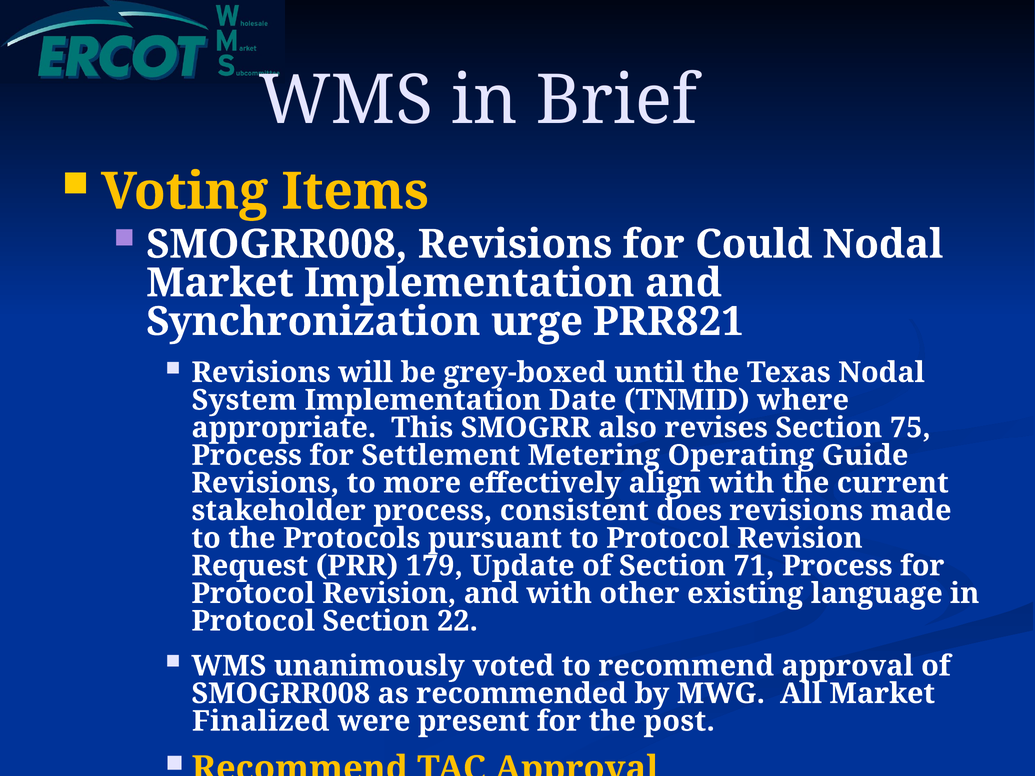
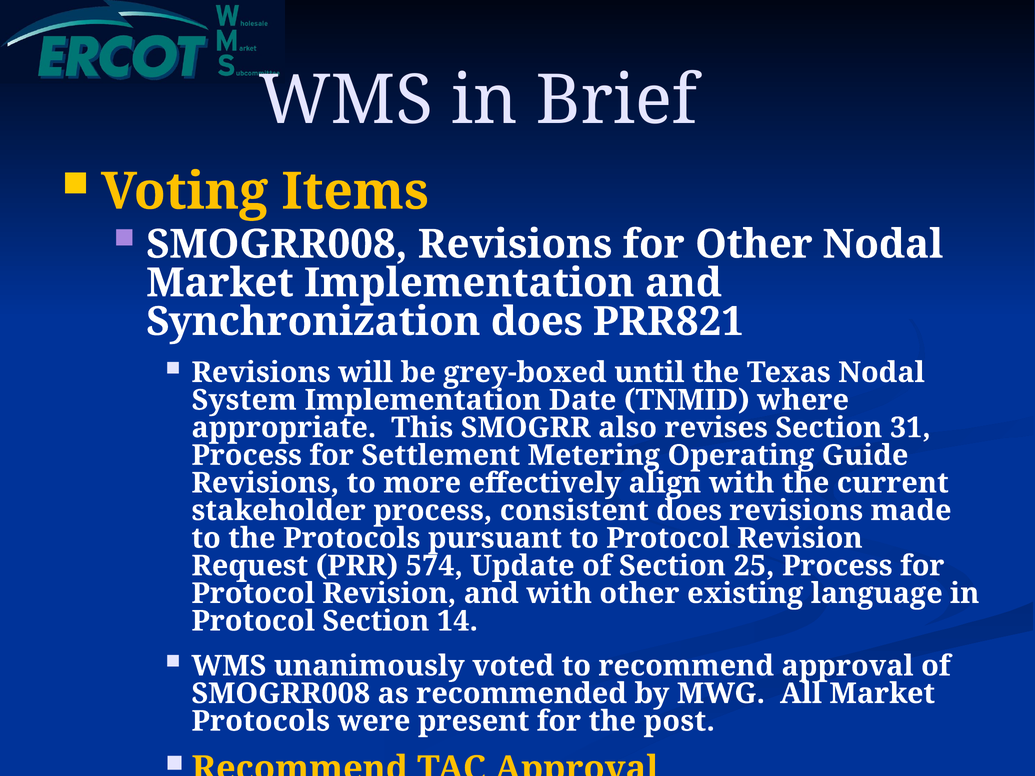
for Could: Could -> Other (754, 244)
Synchronization urge: urge -> does (537, 322)
75: 75 -> 31 (910, 428)
179: 179 -> 574 (434, 566)
71: 71 -> 25 (754, 566)
22: 22 -> 14 (457, 621)
Finalized: Finalized -> Protocols (261, 721)
